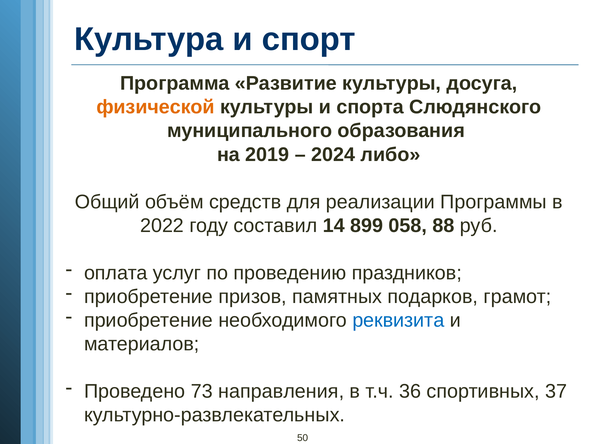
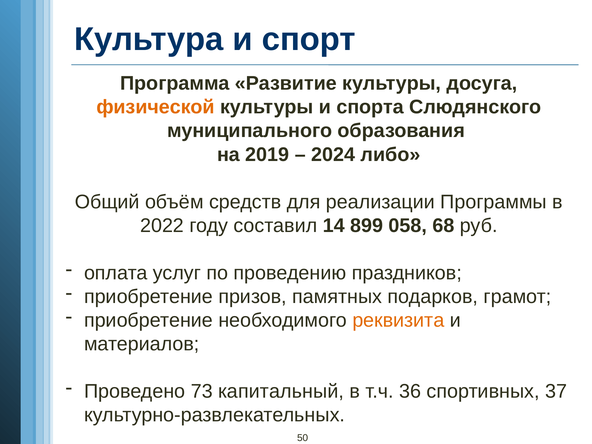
88: 88 -> 68 (443, 226)
реквизита colour: blue -> orange (398, 320)
направления: направления -> капитальный (281, 391)
